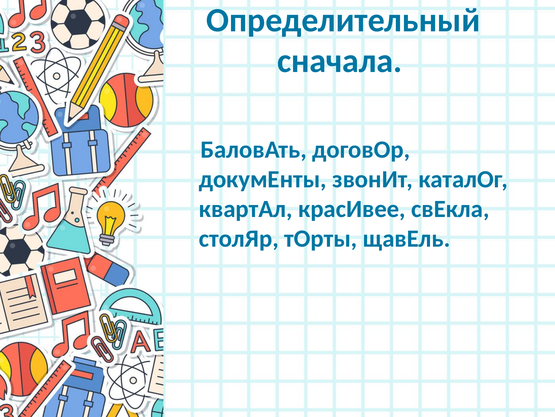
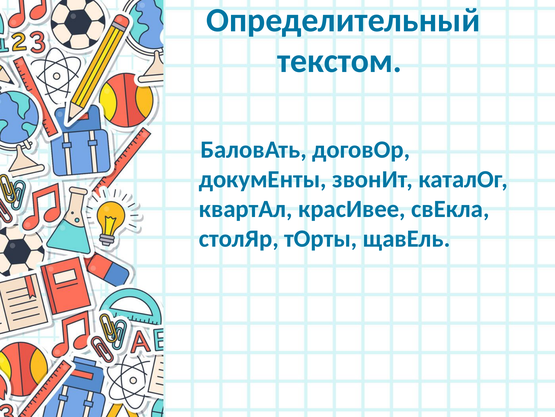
сначала: сначала -> текстом (340, 61)
